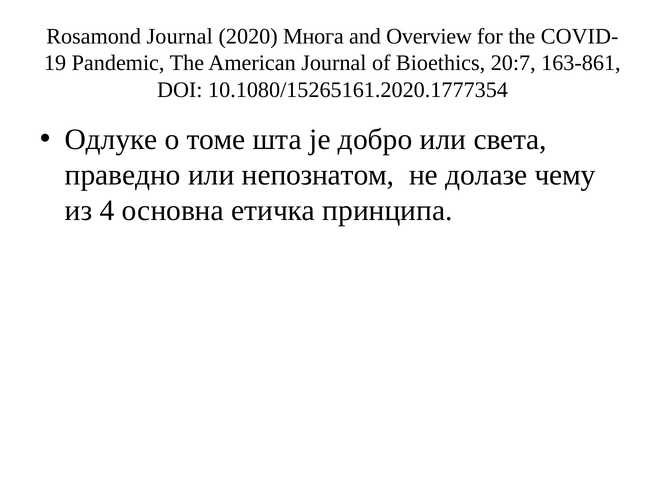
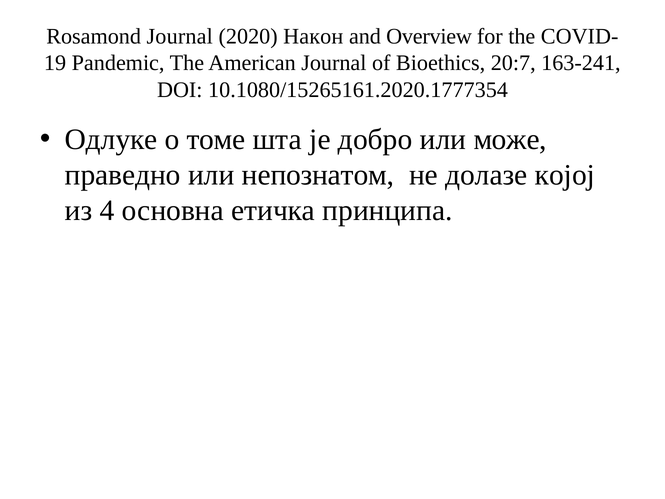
Многа: Многа -> Након (313, 36)
163-861: 163-861 -> 163-241 (581, 63)
света: света -> може (510, 140)
чему: чему -> којој (565, 175)
